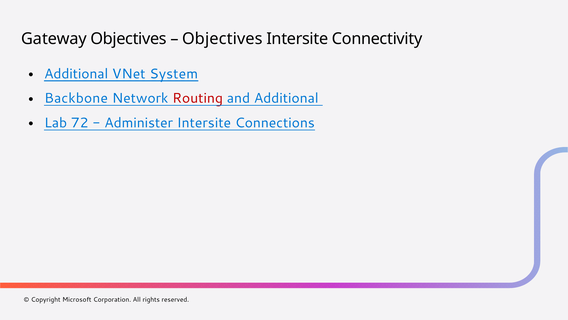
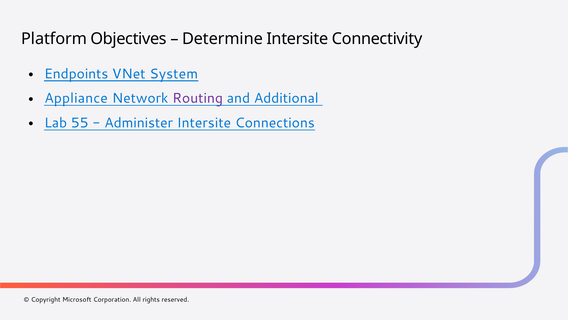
Gateway: Gateway -> Platform (54, 39)
Objectives: Objectives -> Determine (222, 39)
Additional: Additional -> Endpoints (76, 74)
Backbone: Backbone -> Appliance (76, 98)
Routing colour: red -> purple (198, 98)
72: 72 -> 55 (80, 123)
